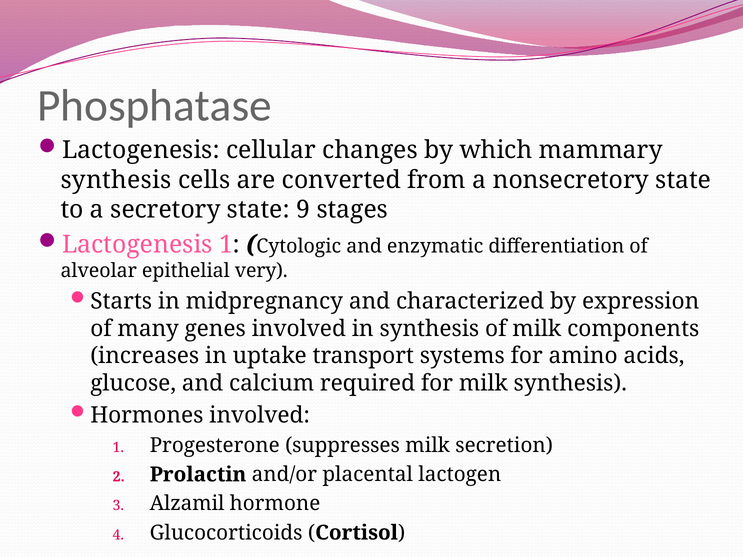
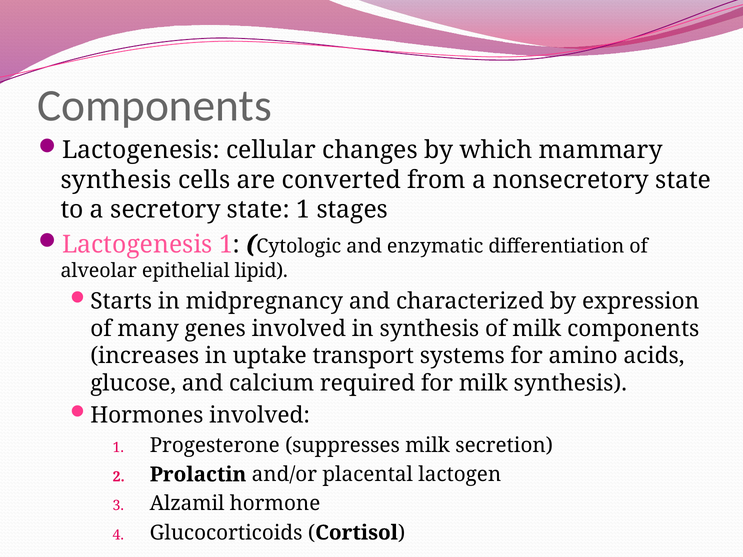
Phosphatase: Phosphatase -> Components (154, 106)
state 9: 9 -> 1 (303, 210)
very: very -> lipid (261, 271)
